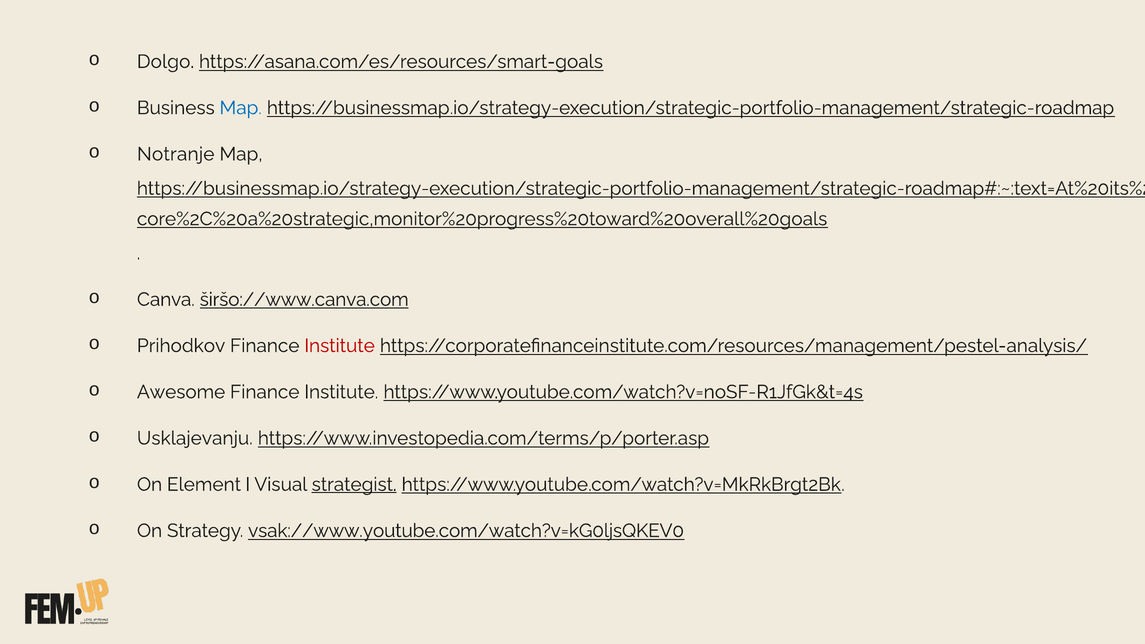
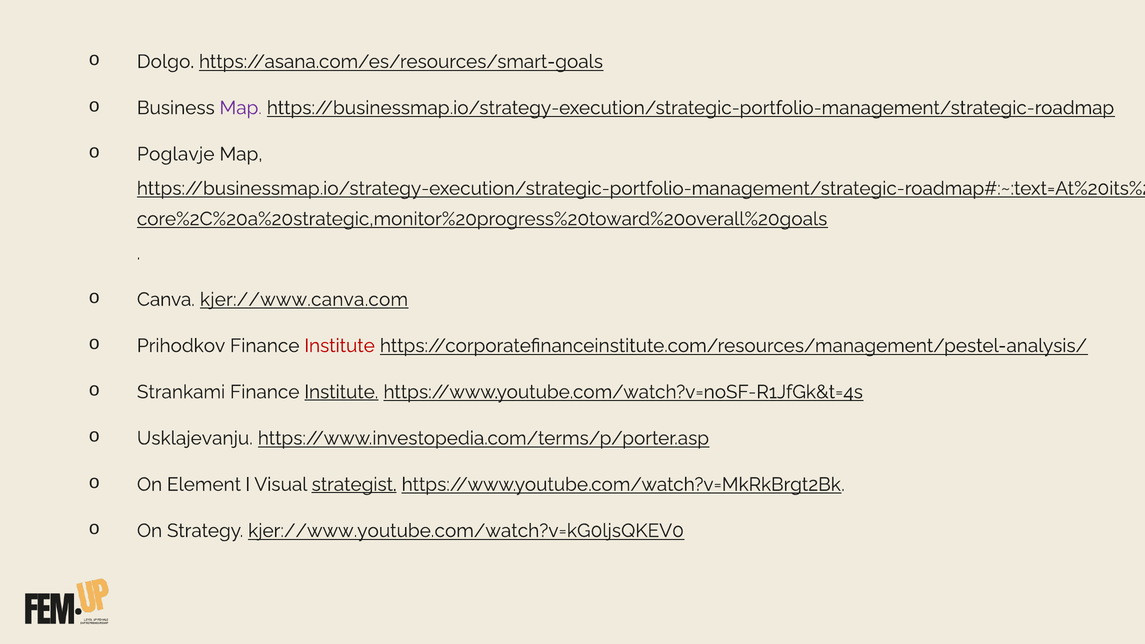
Map colour: blue -> purple (241, 108)
Notranje: Notranje -> Poglavje (176, 154)
širšo://www.canva.com: širšo://www.canva.com -> kjer://www.canva.com (304, 300)
Awesome: Awesome -> Strankami (181, 392)
Institute underline: none -> present (341, 392)
vsak://www.youtube.com/watch?v=kG0ljsQKEV0: vsak://www.youtube.com/watch?v=kG0ljsQKEV0 -> kjer://www.youtube.com/watch?v=kG0ljsQKEV0 (466, 531)
